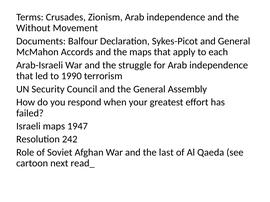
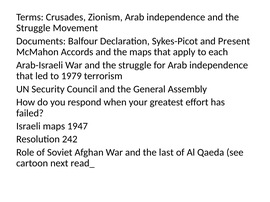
Without: Without -> Struggle (33, 28)
and General: General -> Present (234, 41)
1990: 1990 -> 1979 (71, 76)
